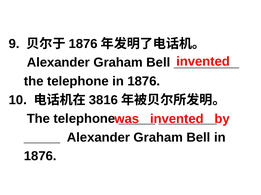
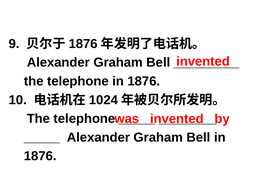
3816: 3816 -> 1024 (103, 100)
